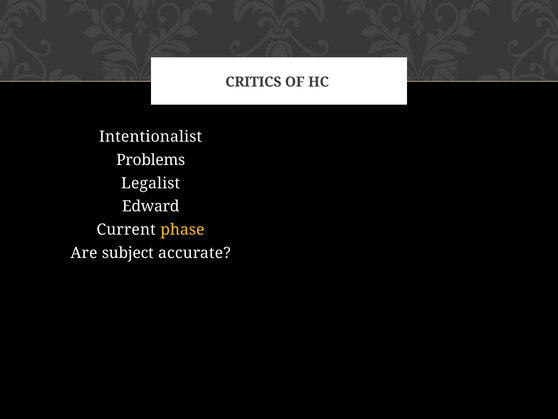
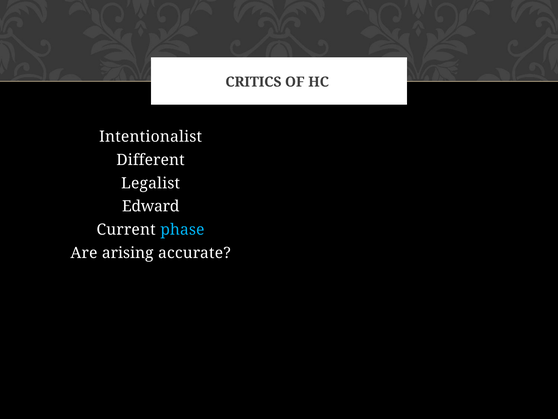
Problems: Problems -> Different (151, 160)
phase colour: yellow -> light blue (182, 230)
subject: subject -> arising (128, 253)
